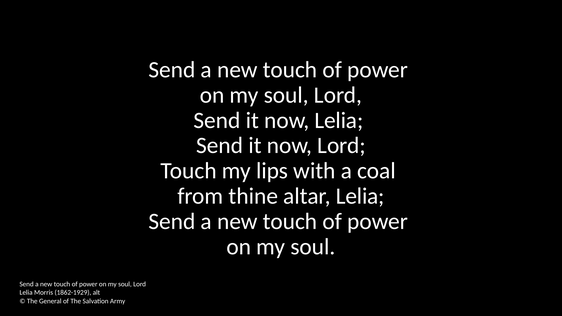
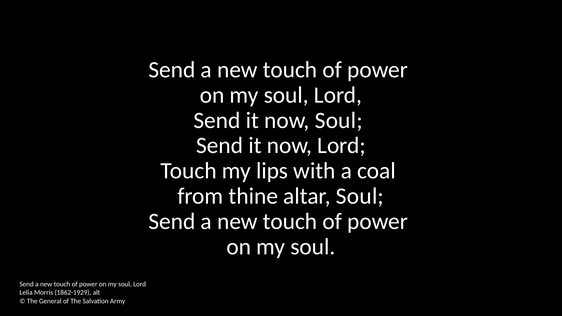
now Lelia: Lelia -> Soul (339, 120)
altar Lelia: Lelia -> Soul (360, 196)
